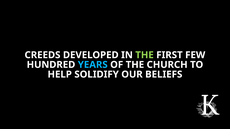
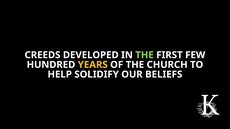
YEARS colour: light blue -> yellow (93, 65)
